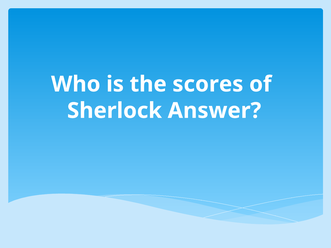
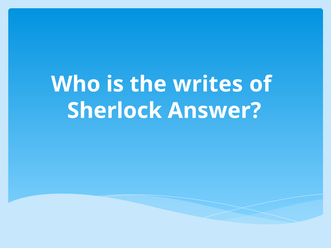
scores: scores -> writes (208, 84)
